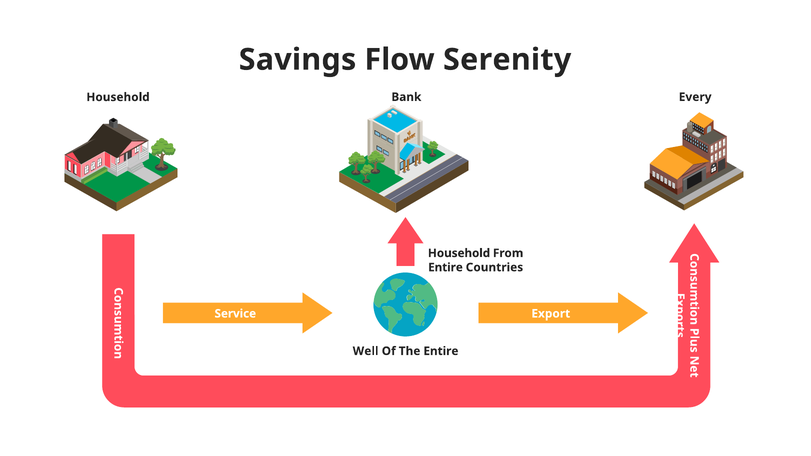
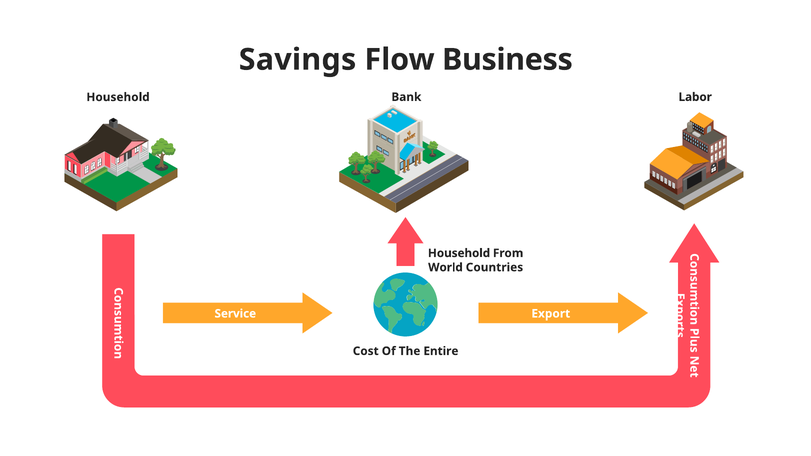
Serenity: Serenity -> Business (507, 60)
Every: Every -> Labor (695, 97)
Entire: Entire -> World (445, 267)
Well: Well -> Cost (366, 351)
